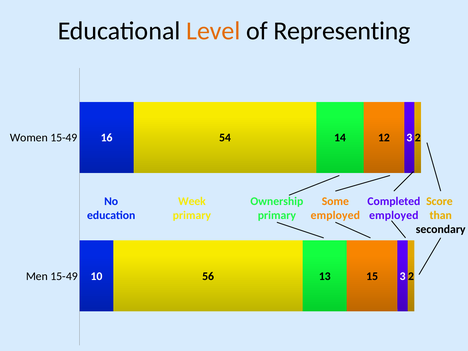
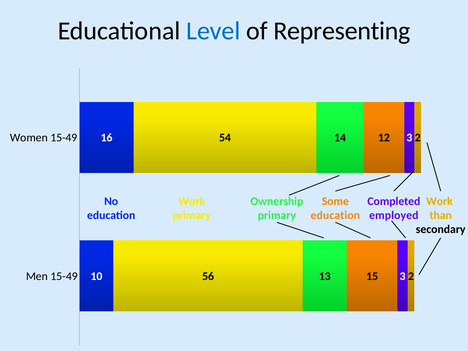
Level colour: orange -> blue (213, 31)
Week: Week -> Work (192, 201)
Score: Score -> Work (439, 201)
employed: employed -> education (335, 215)
